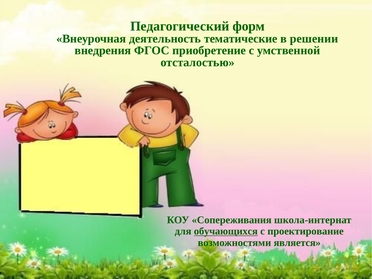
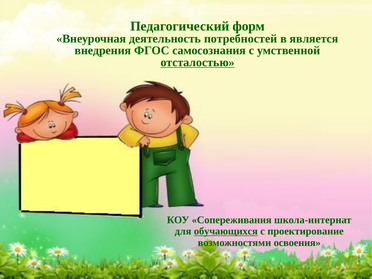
тематические: тематические -> потребностей (241, 39)
решении: решении -> является (314, 39)
приобретение: приобретение -> самосознания (209, 51)
отсталостью underline: none -> present (198, 62)
является: является -> освоения (297, 243)
